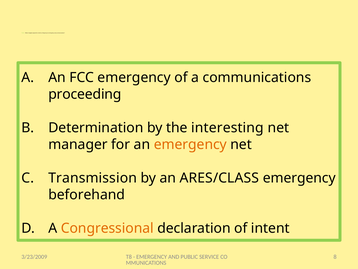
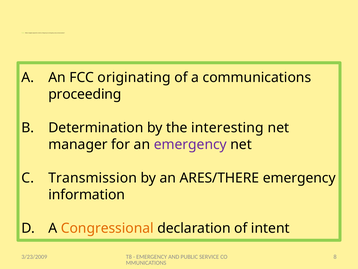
FCC emergency: emergency -> originating (134, 77)
emergency colour: orange -> purple (190, 144)
ARES/CLASS: ARES/CLASS -> ARES/THERE (219, 178)
beforehand: beforehand -> information (87, 194)
